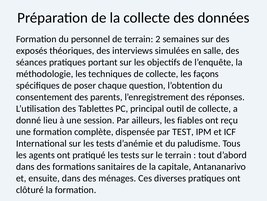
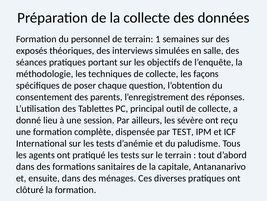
2: 2 -> 1 (158, 39)
fiables: fiables -> sévère (190, 120)
